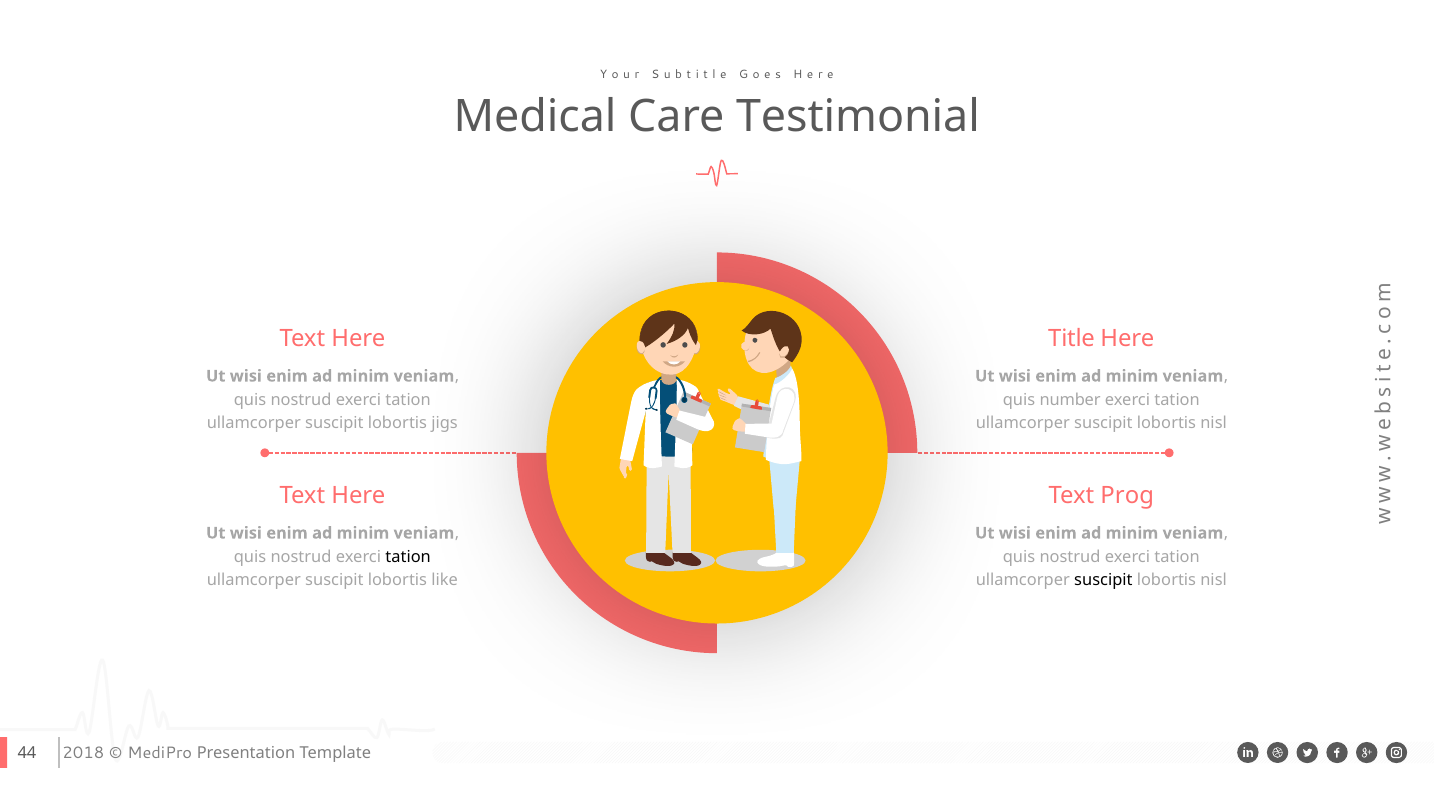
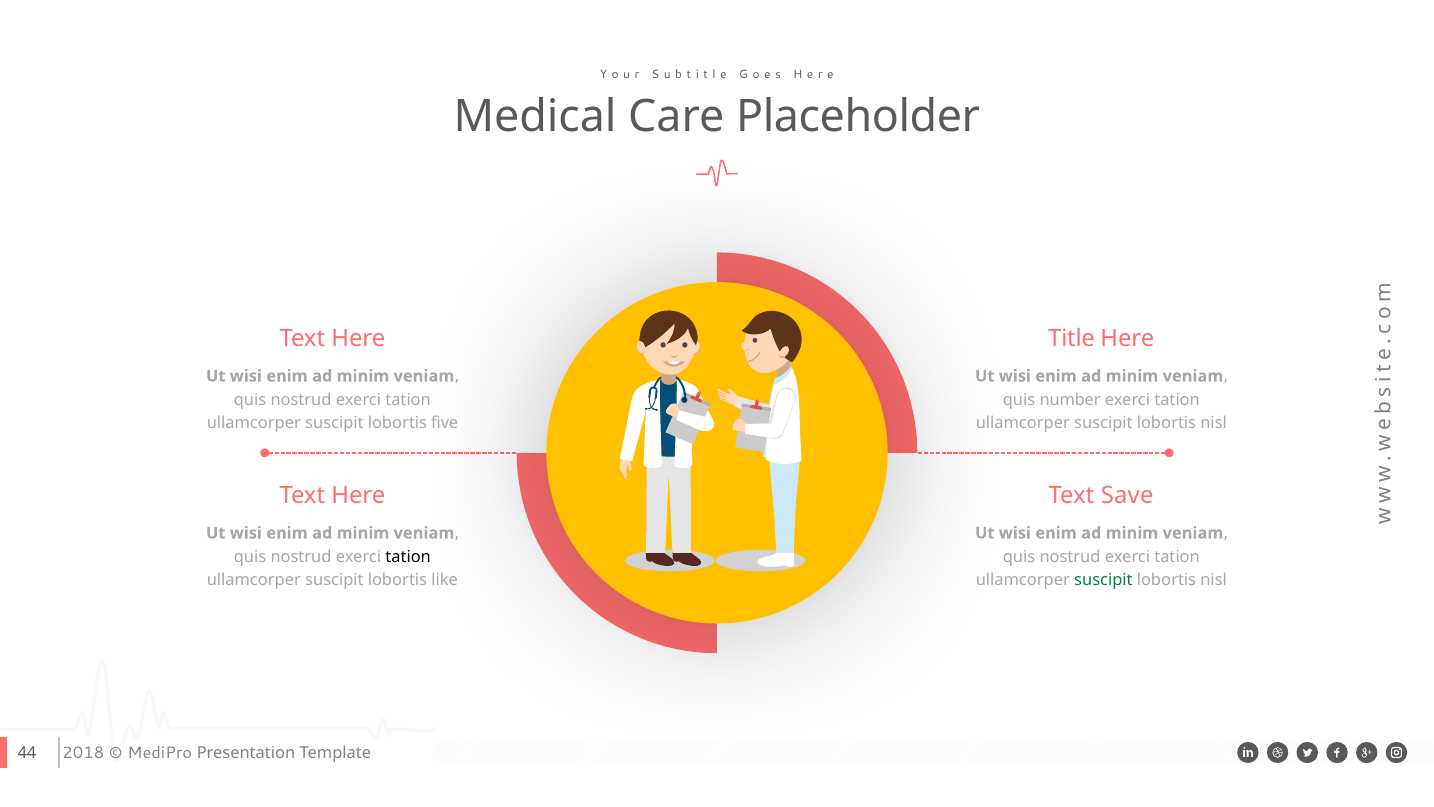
Testimonial: Testimonial -> Placeholder (858, 117)
jigs: jigs -> five (445, 423)
Prog: Prog -> Save (1127, 495)
suscipit colour: black -> green (1103, 580)
